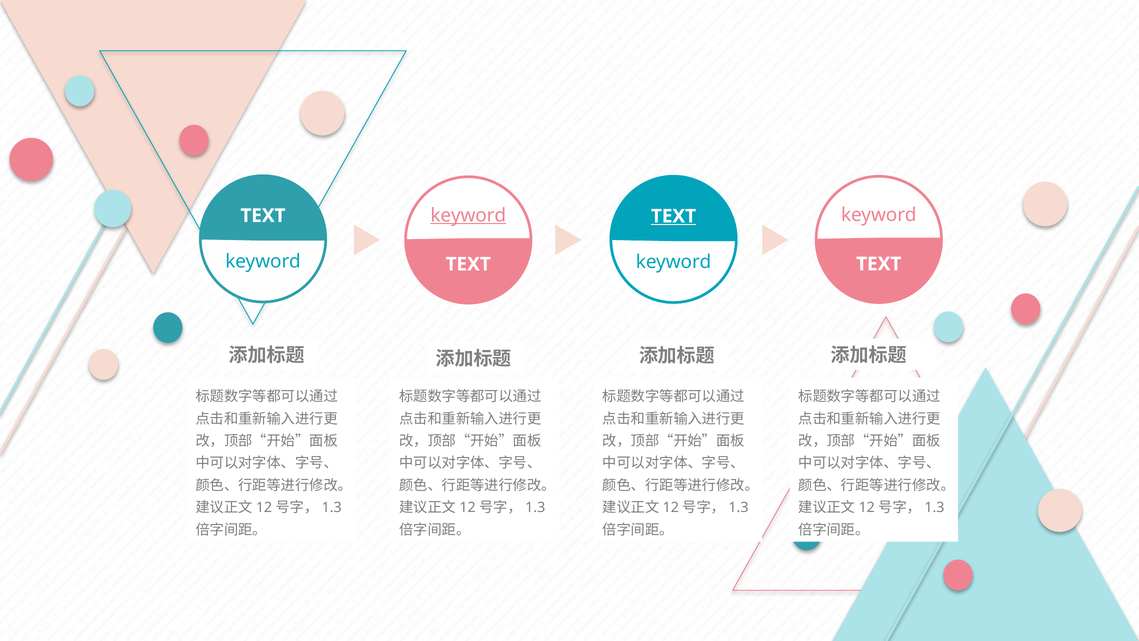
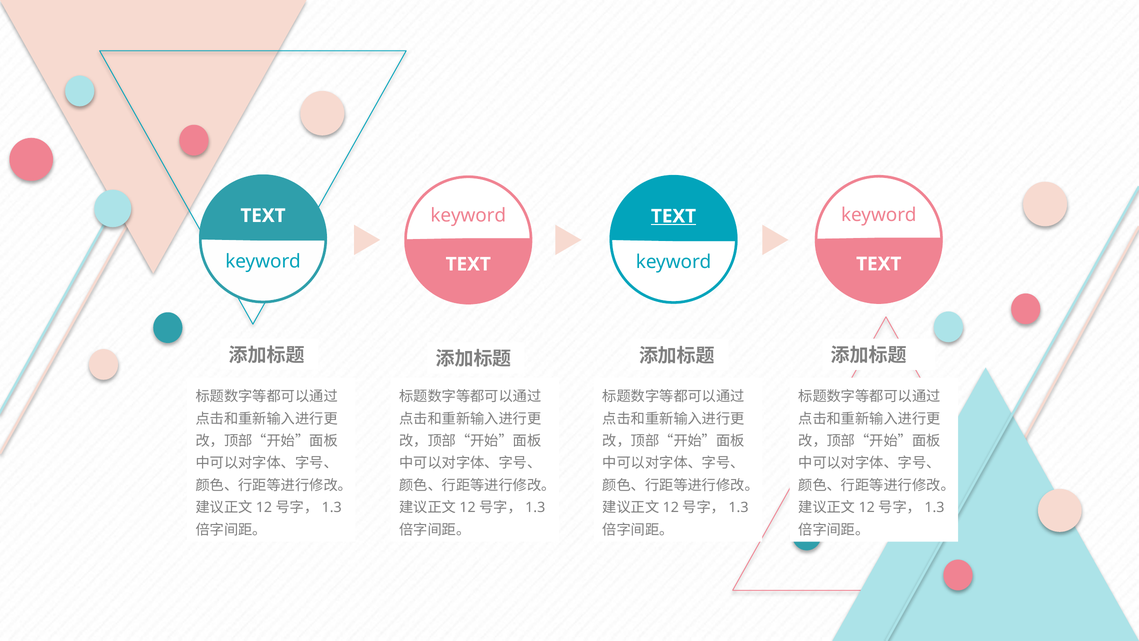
keyword underline: present -> none (468, 215)
